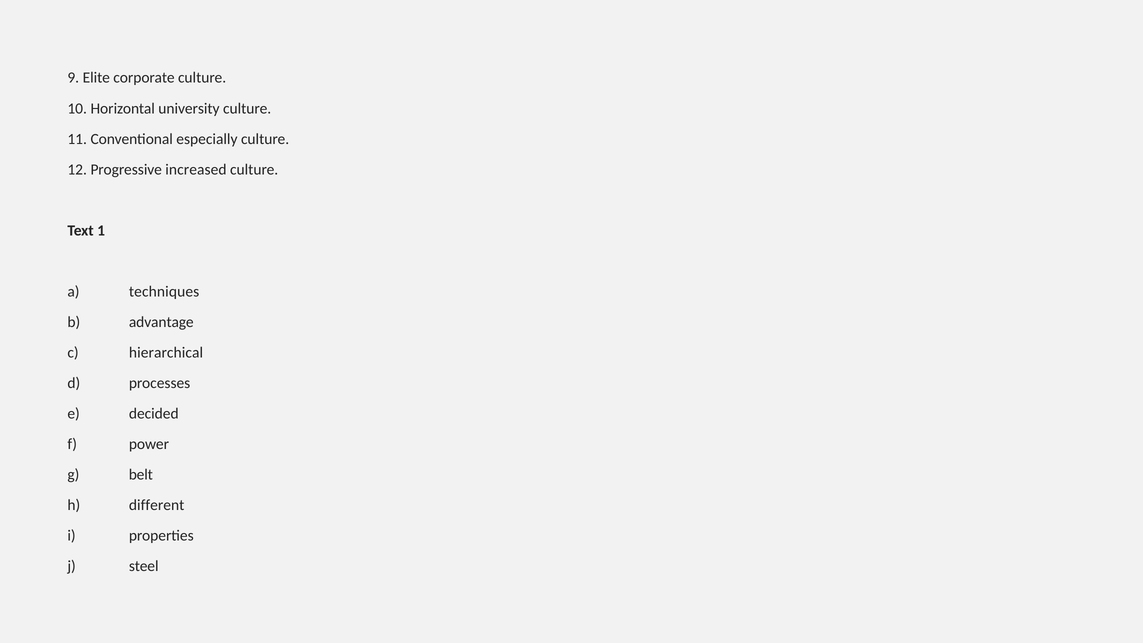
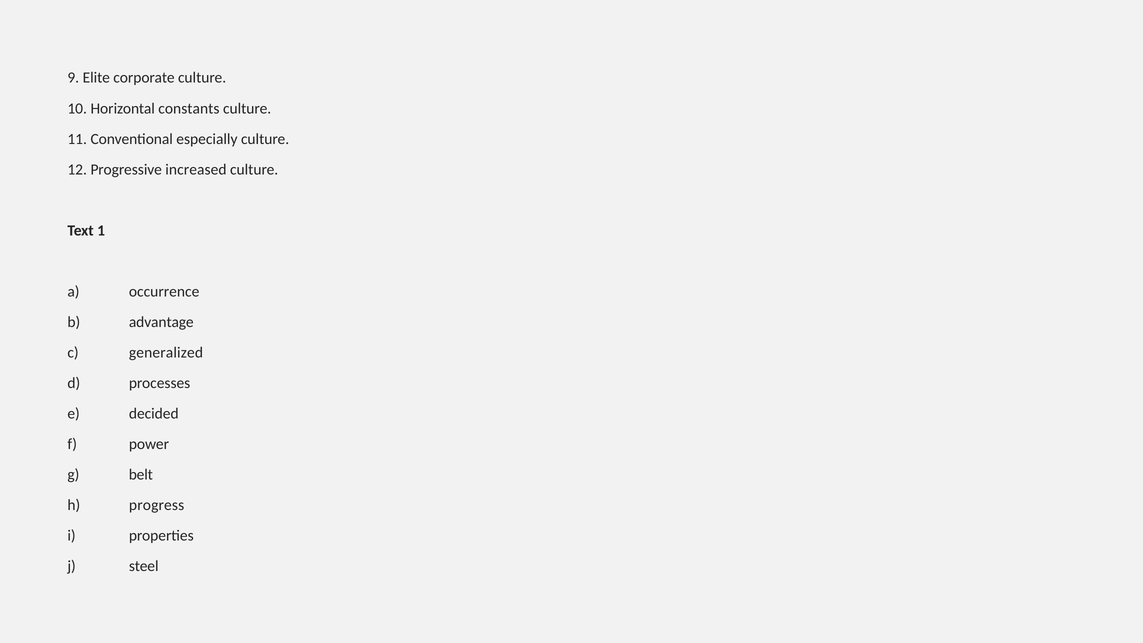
university: university -> constants (189, 108)
techniques: techniques -> occurrence (164, 291)
hierarchical: hierarchical -> generalized (166, 352)
different: different -> progress (157, 505)
